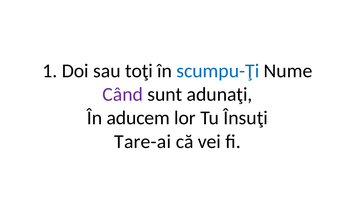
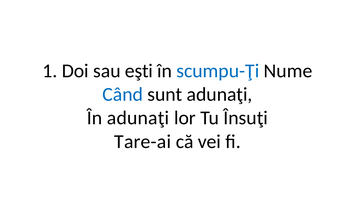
toţi: toţi -> eşti (139, 71)
Când colour: purple -> blue (123, 95)
În aducem: aducem -> adunaţi (138, 118)
